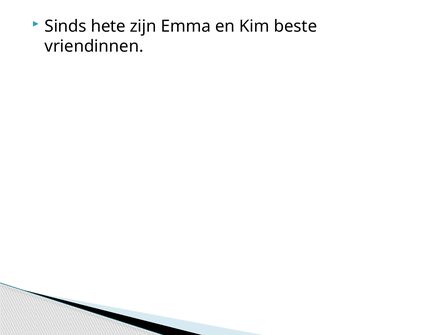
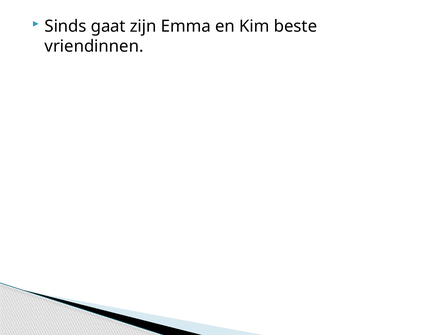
hete: hete -> gaat (108, 26)
